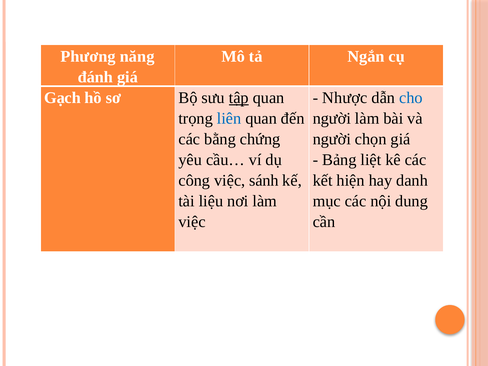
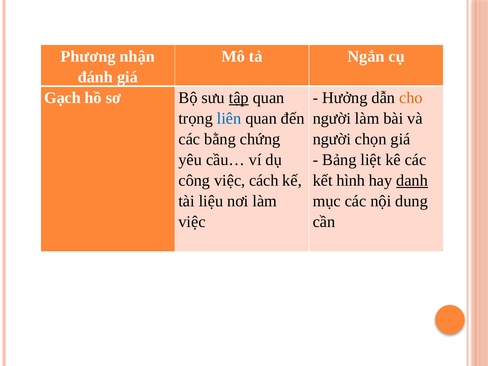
năng: năng -> nhận (137, 57)
Nhược: Nhược -> Hưởng (345, 98)
cho colour: blue -> orange (411, 98)
sánh: sánh -> cách (264, 181)
hiện: hiện -> hình (351, 181)
danh underline: none -> present (412, 181)
